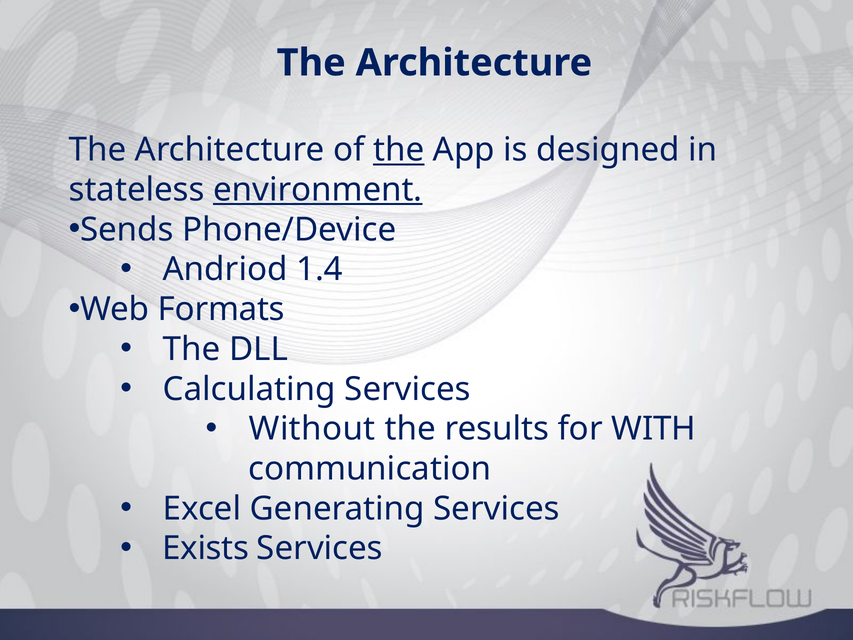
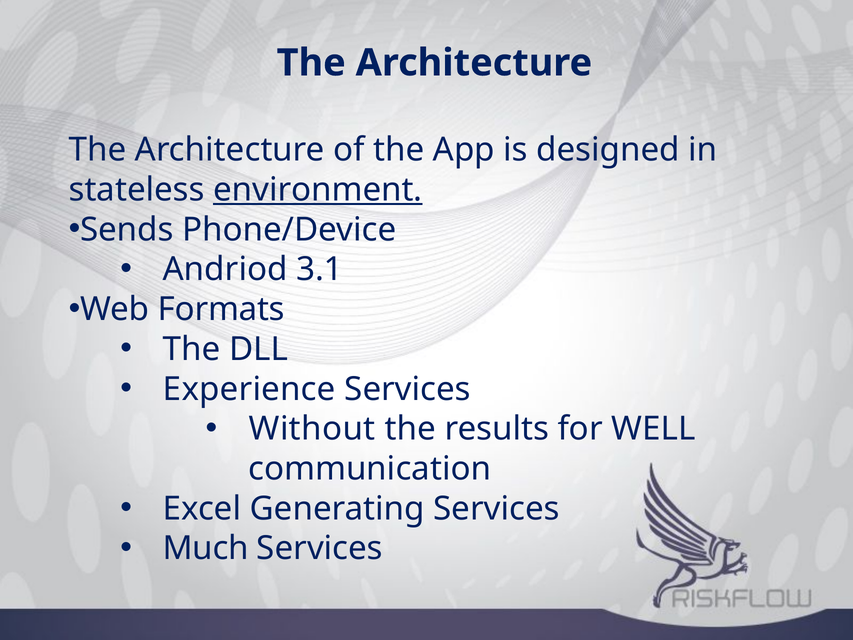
the underline: present -> none (399, 150)
1.4: 1.4 -> 3.1 (319, 269)
Calculating: Calculating -> Experience (249, 389)
WITH: WITH -> WELL (654, 429)
Exists: Exists -> Much (206, 548)
